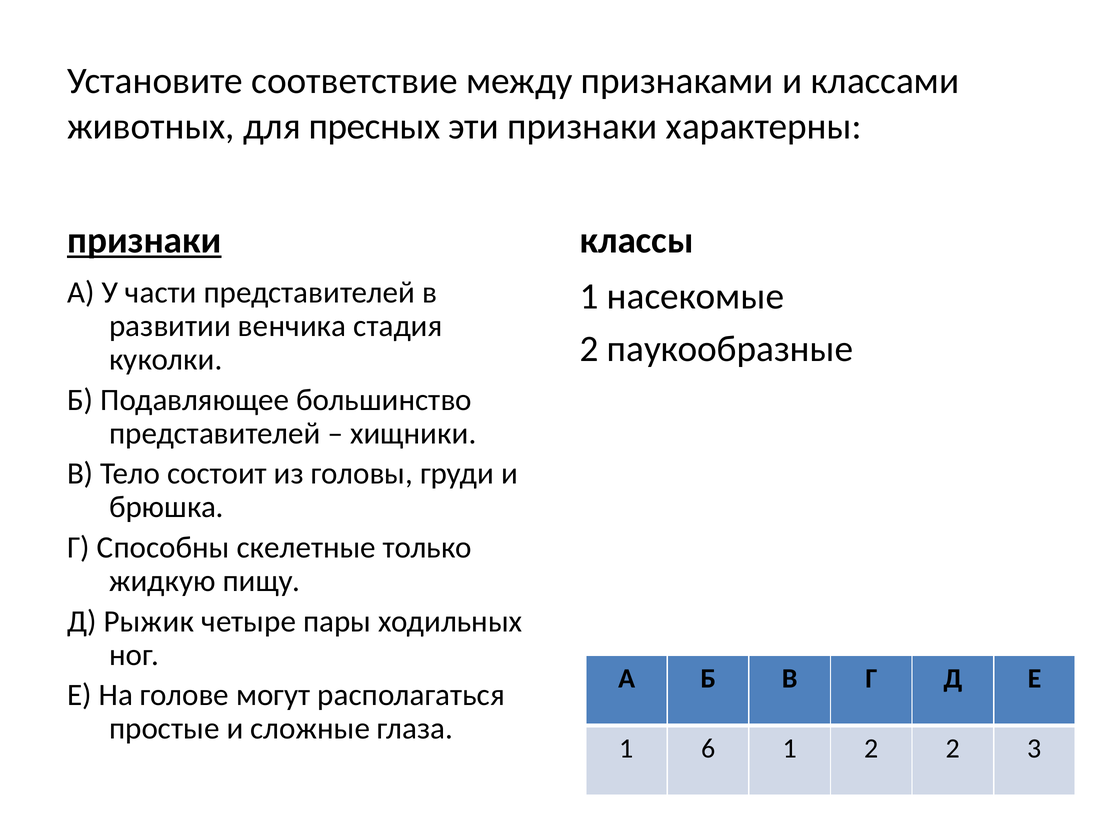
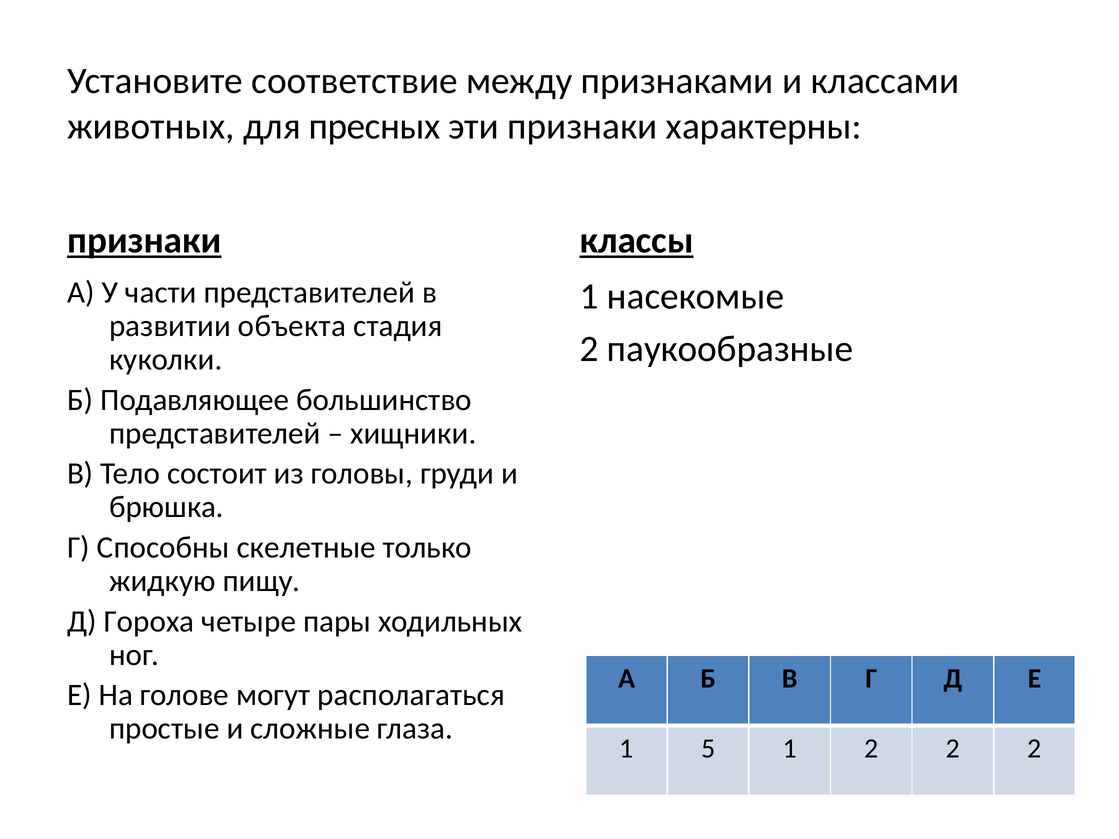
классы underline: none -> present (637, 241)
венчика: венчика -> объекта (292, 326)
Рыжик: Рыжик -> Гороха (149, 621)
6: 6 -> 5 (708, 749)
2 2 3: 3 -> 2 (1034, 749)
